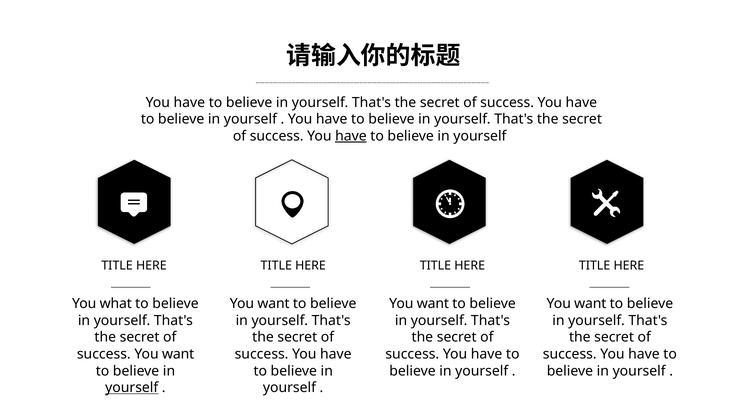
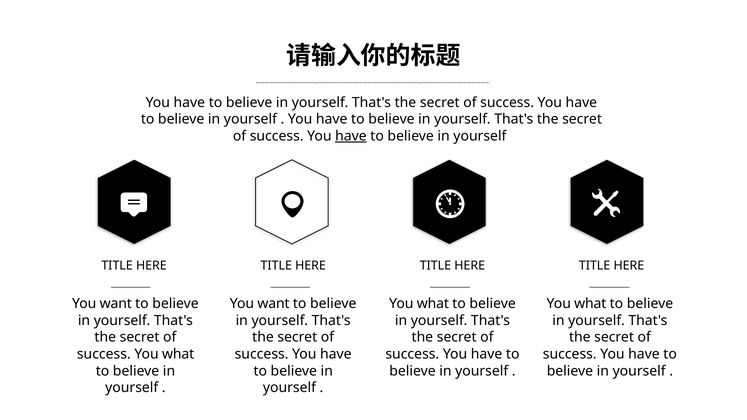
what: what -> want (116, 304)
want: want -> what (433, 304)
want: want -> what (590, 304)
success You want: want -> what (178, 354)
yourself underline: present -> none (132, 388)
